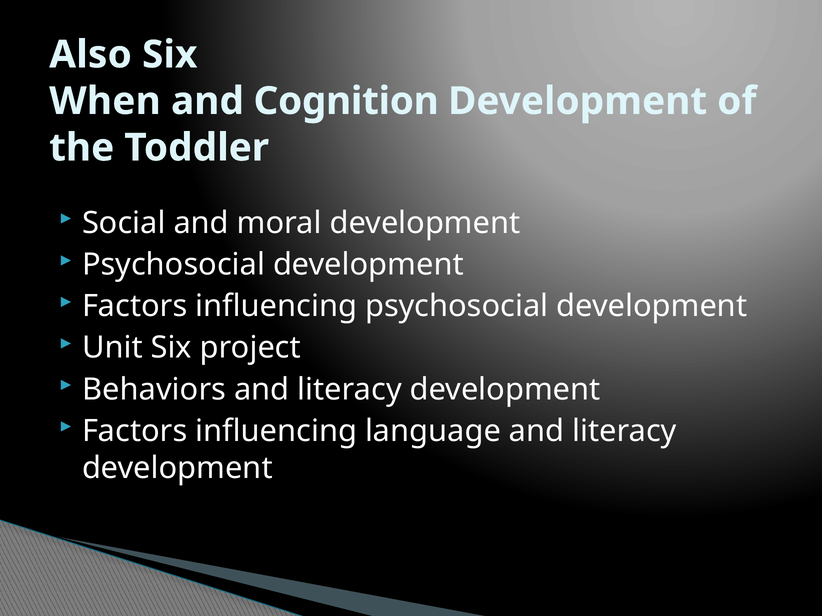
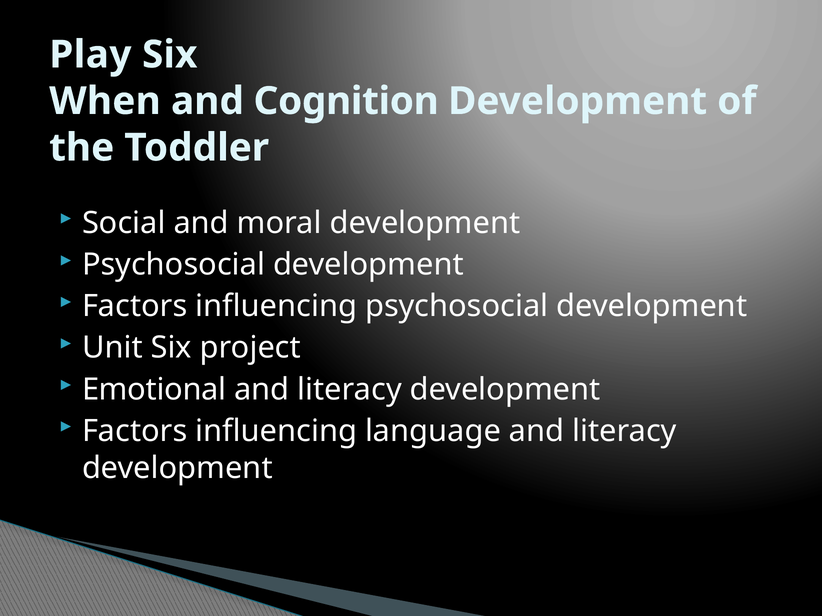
Also: Also -> Play (90, 55)
Behaviors: Behaviors -> Emotional (154, 390)
